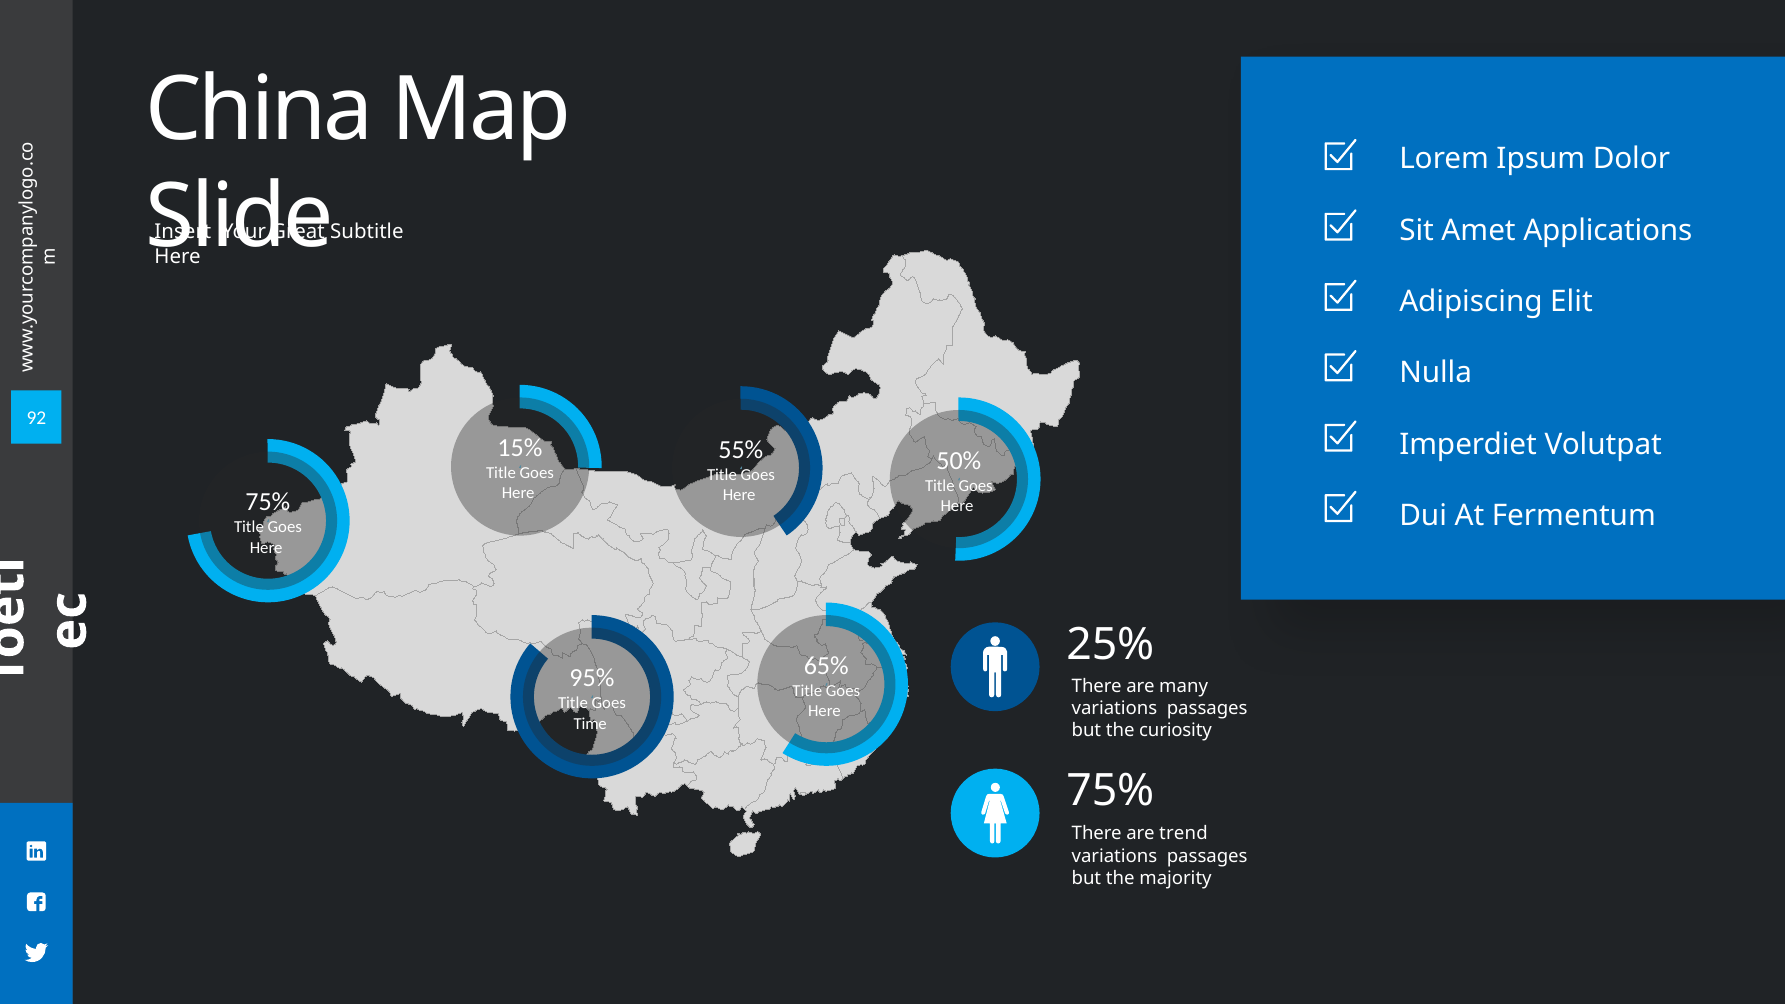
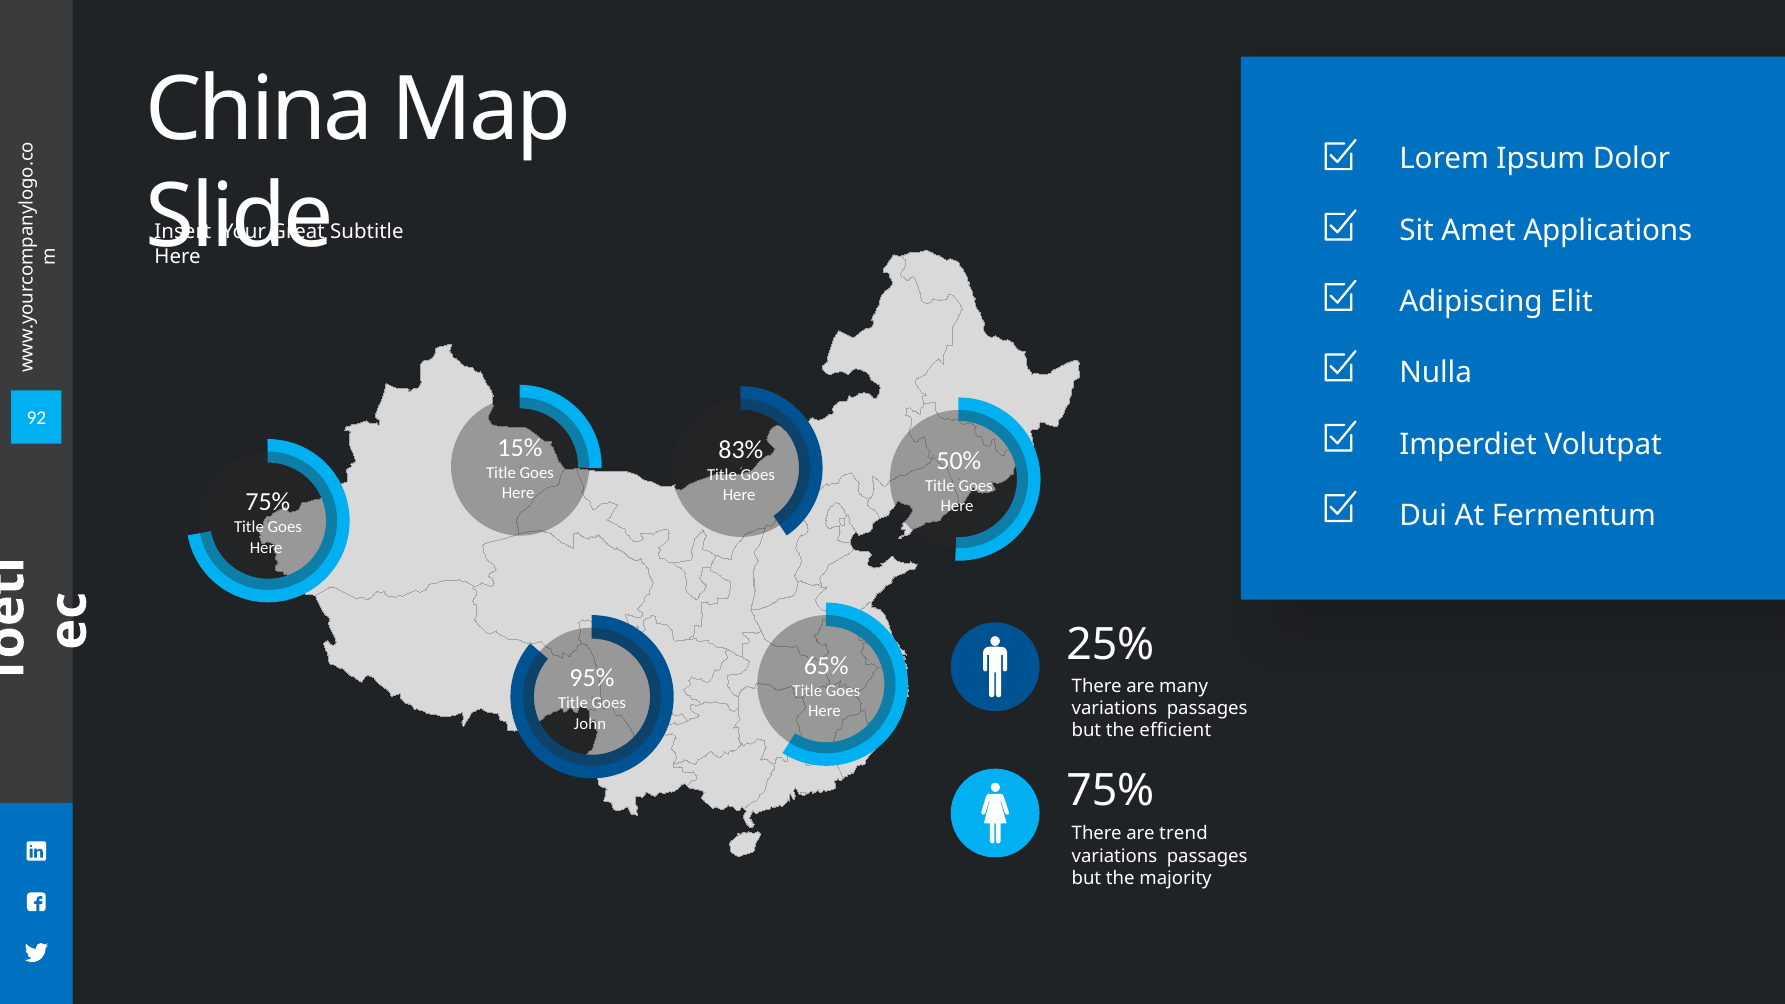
55%: 55% -> 83% (741, 450)
Time: Time -> John (590, 724)
curiosity: curiosity -> efficient (1175, 731)
